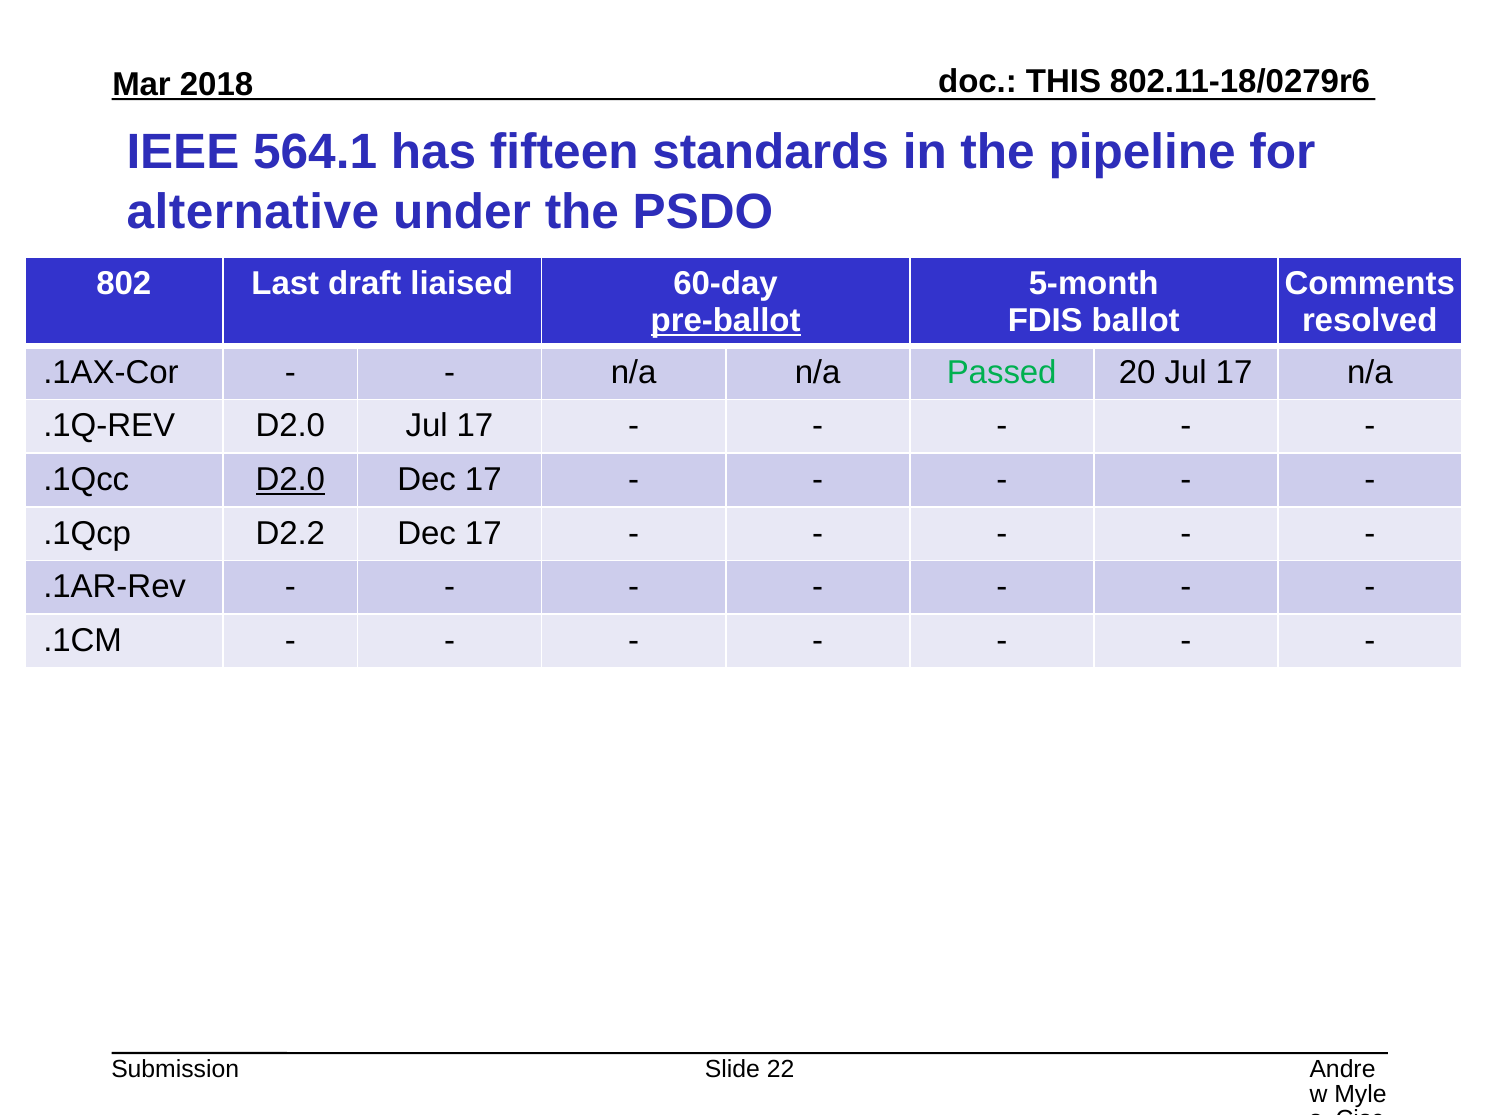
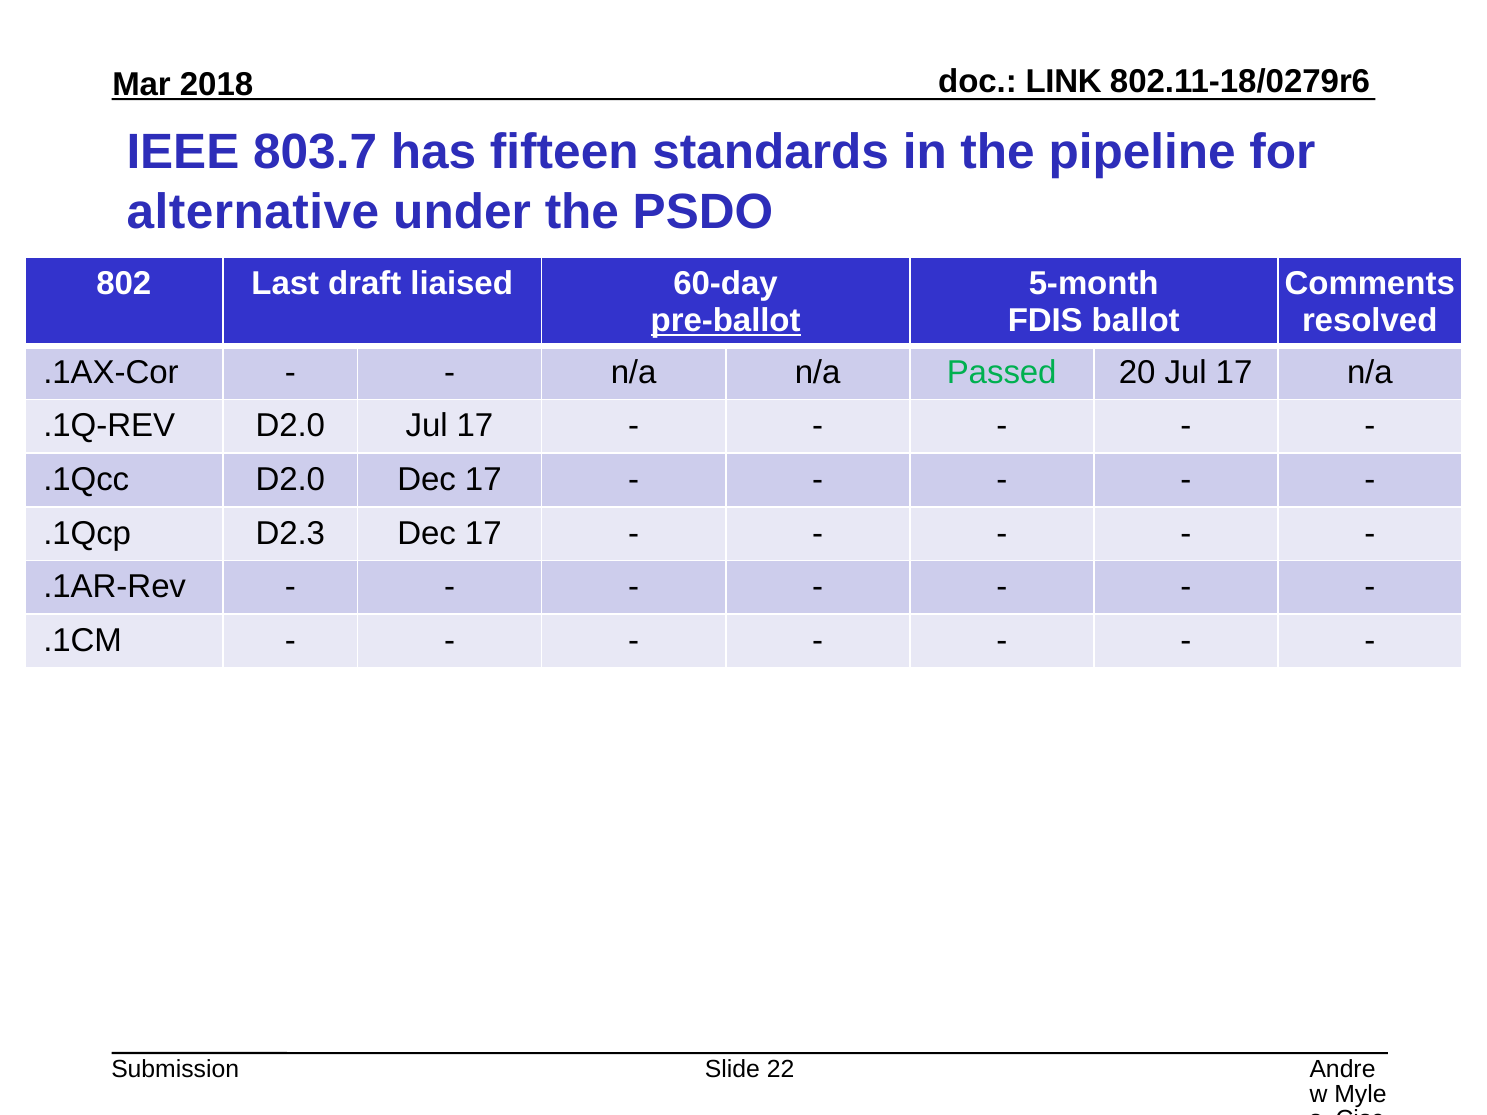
THIS: THIS -> LINK (1064, 82)
564.1: 564.1 -> 803.7 (315, 152)
D2.0 underline: present -> none (290, 480)
D2.2: D2.2 -> D2.3 (290, 533)
